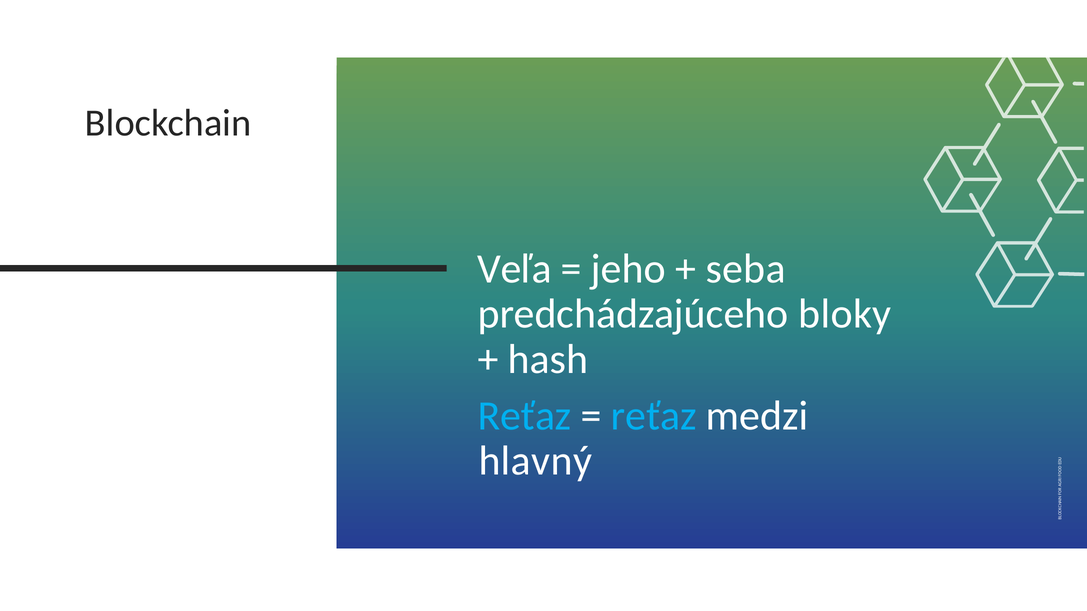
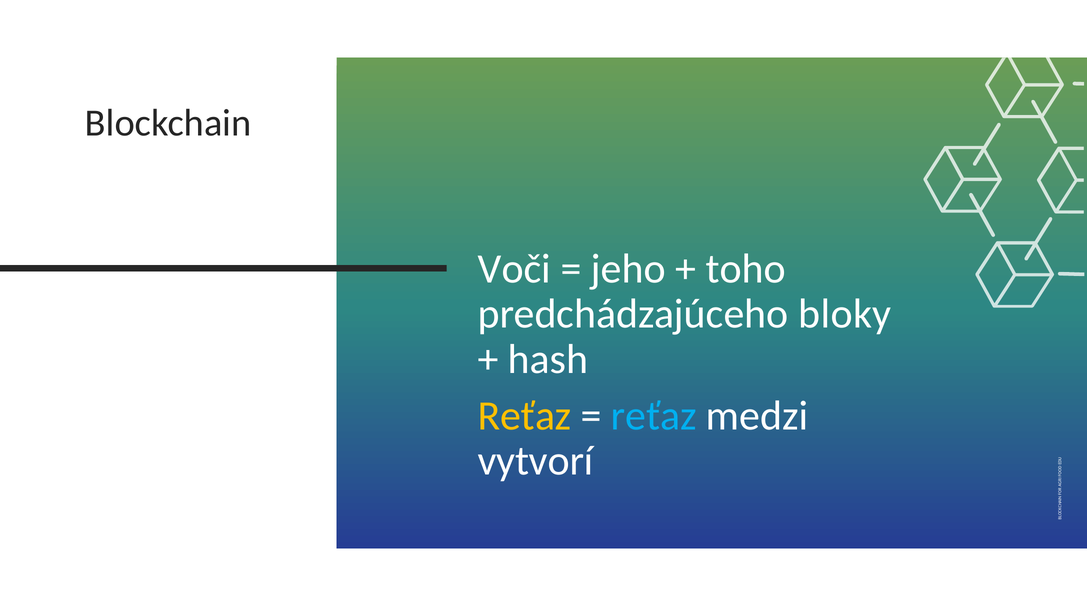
Veľa: Veľa -> Voči (514, 269)
seba: seba -> toho (746, 269)
Reťaz colour: light blue -> yellow (525, 416)
hlavný: hlavný -> vytvorí (536, 461)
